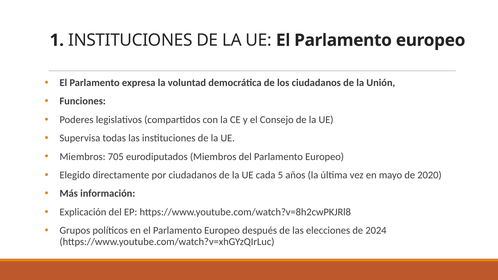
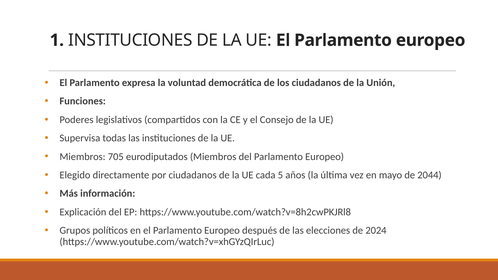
2020: 2020 -> 2044 (430, 175)
